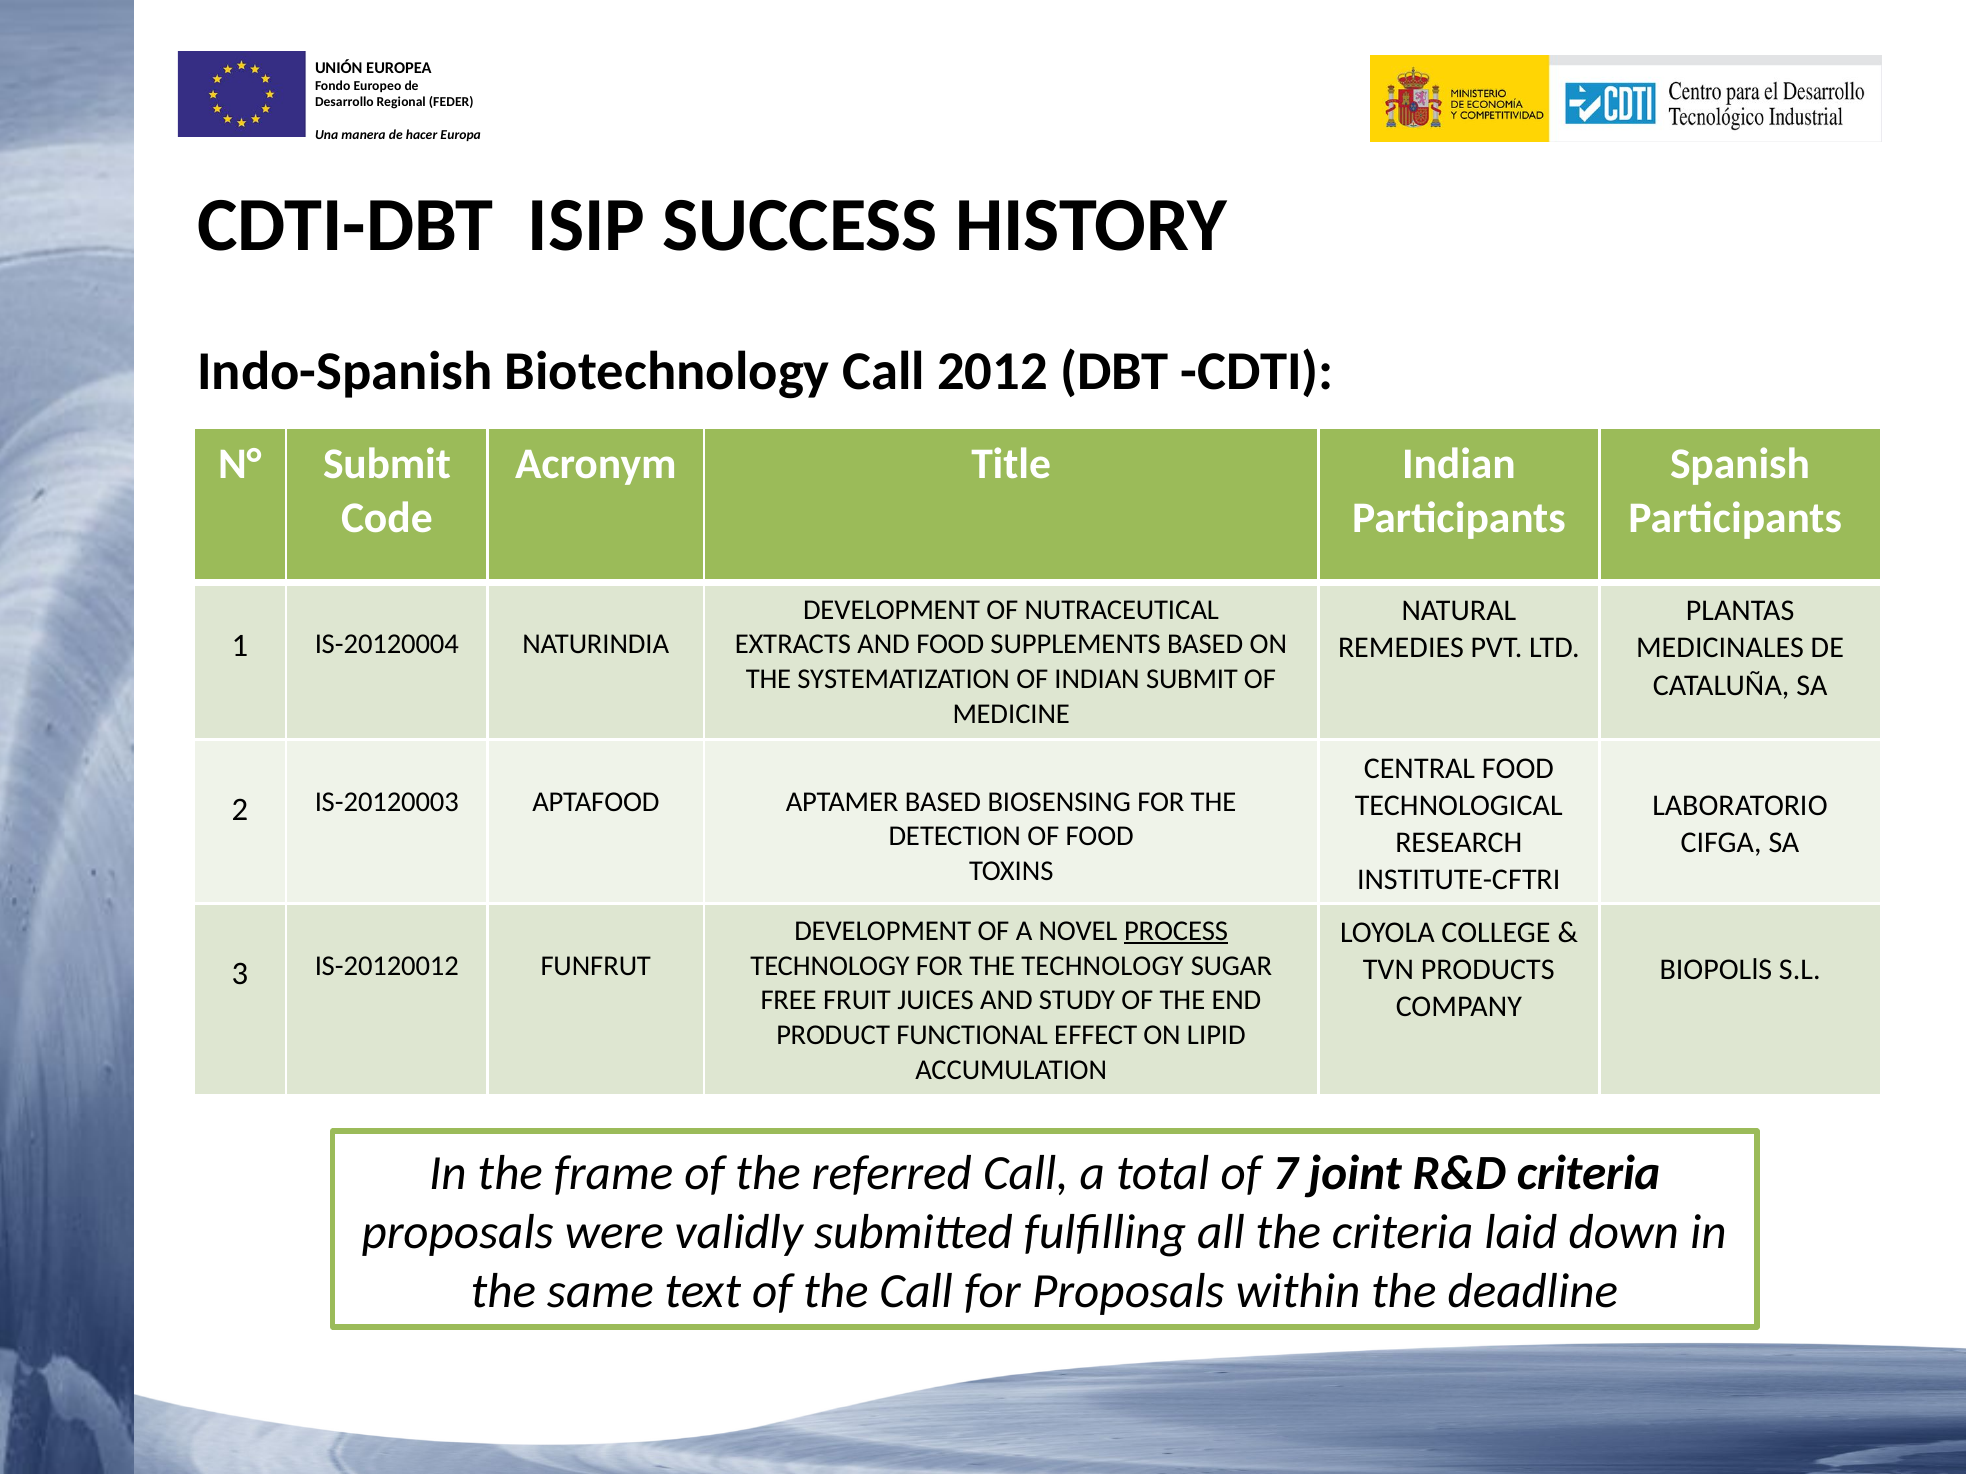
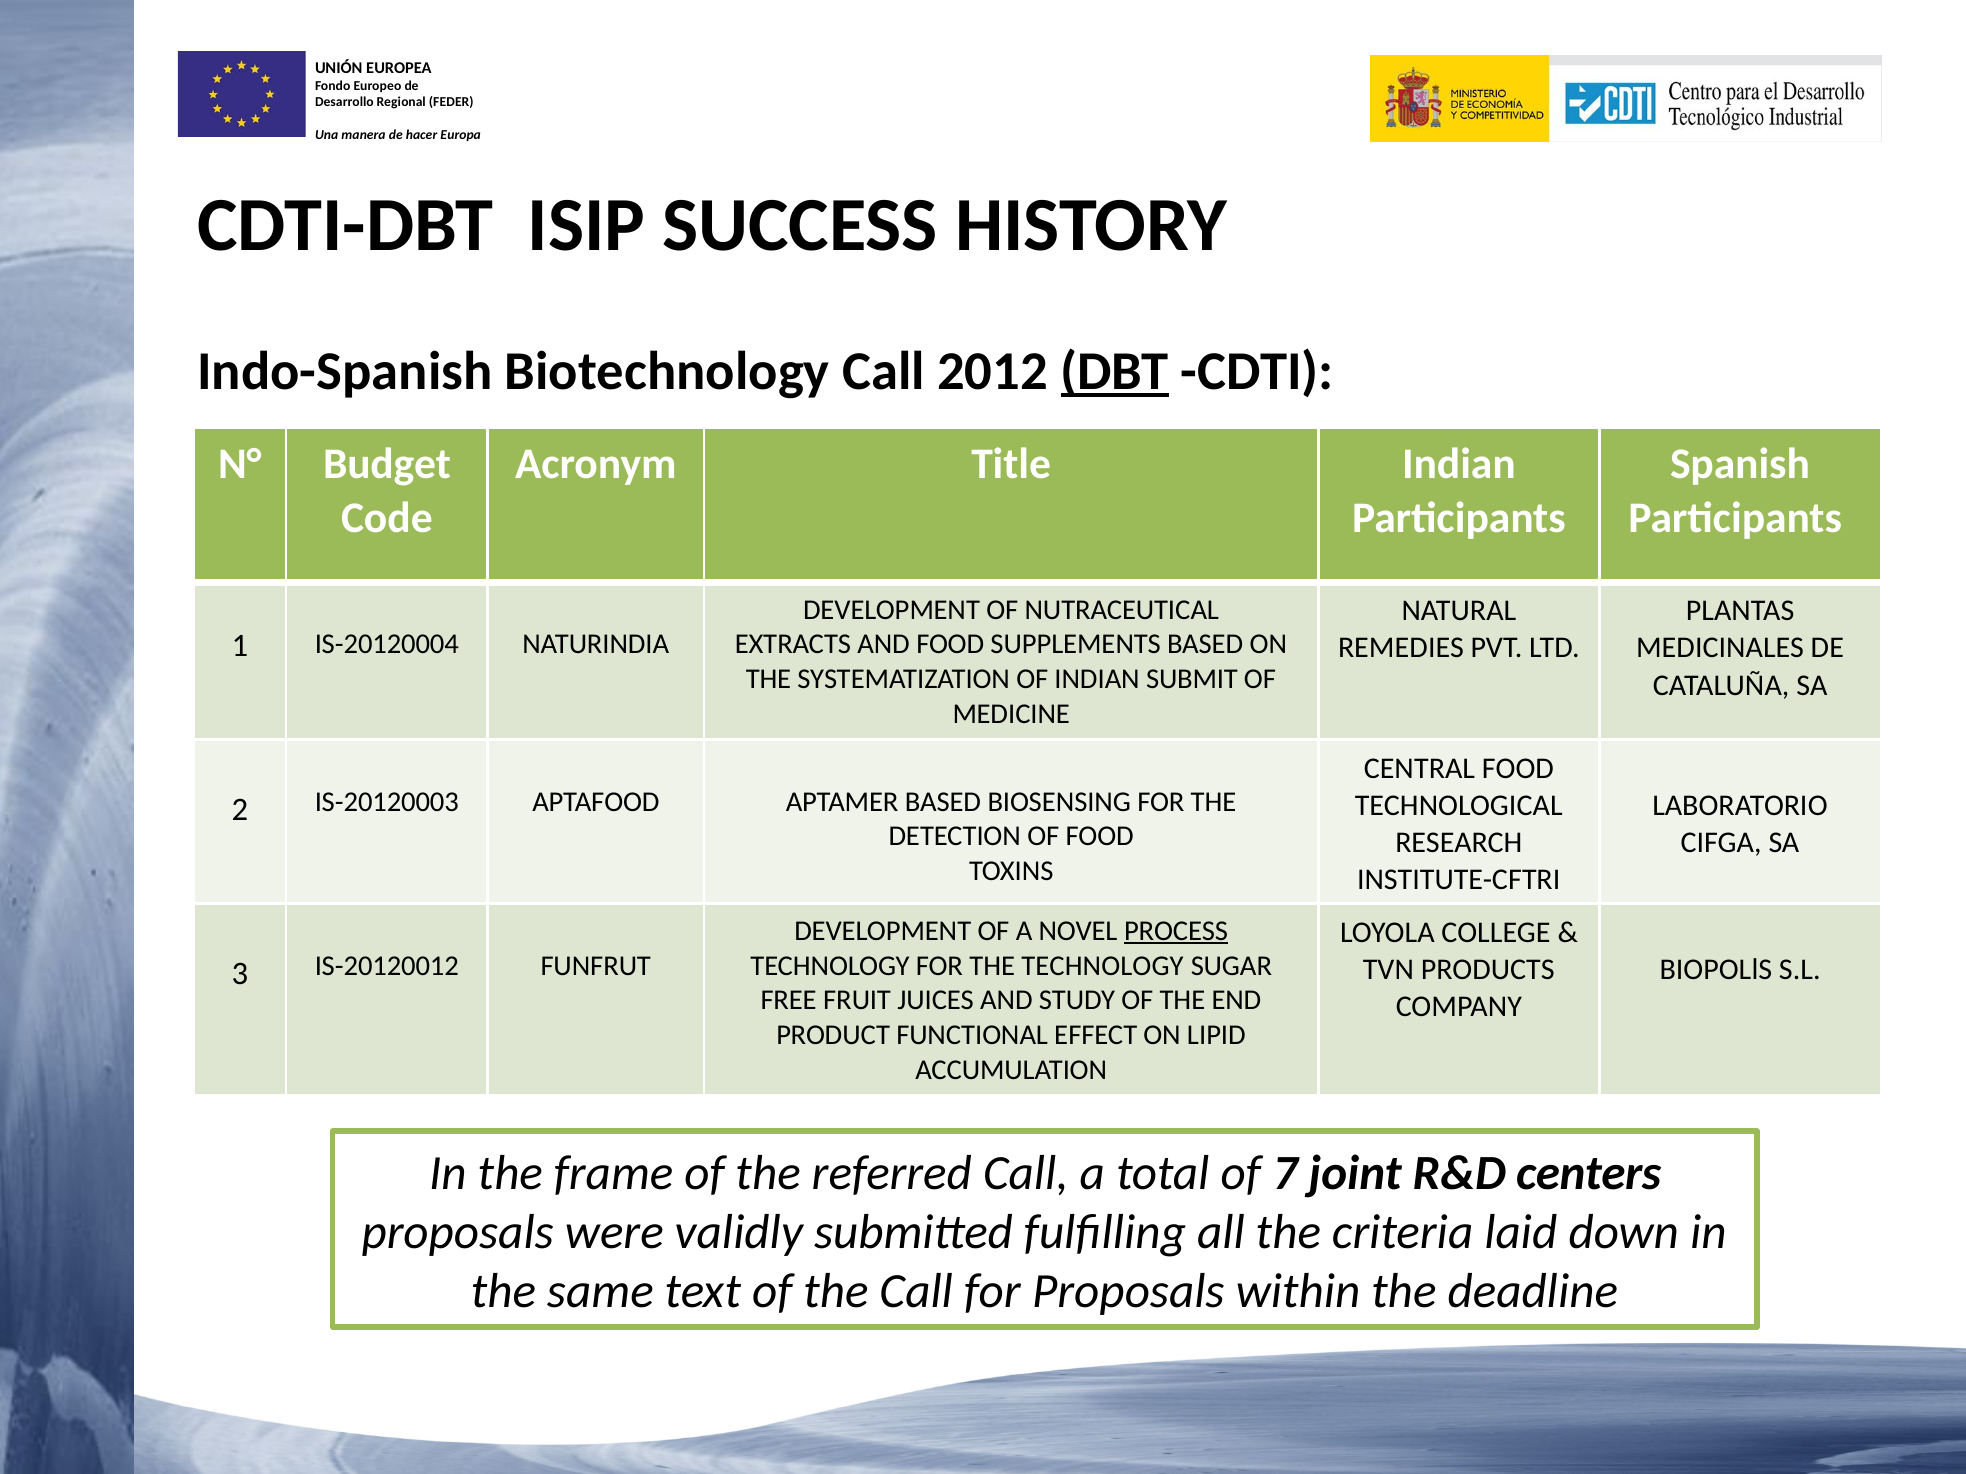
DBT underline: none -> present (1115, 372)
N° Submit: Submit -> Budget (387, 465)
R&D criteria: criteria -> centers (1589, 1174)
